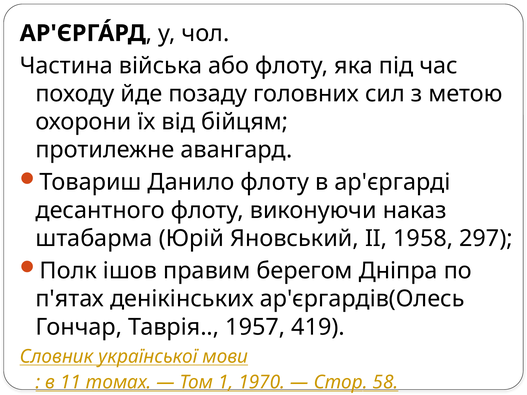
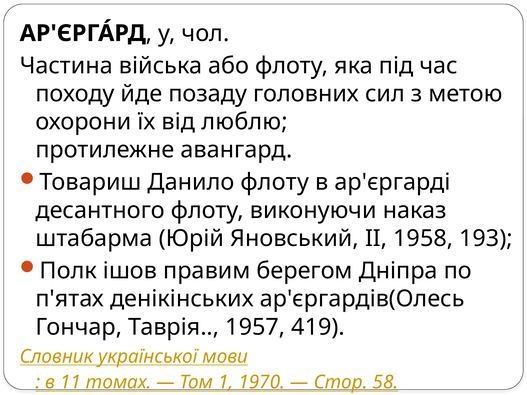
бійцям: бійцям -> люблю (245, 122)
297: 297 -> 193 (486, 239)
